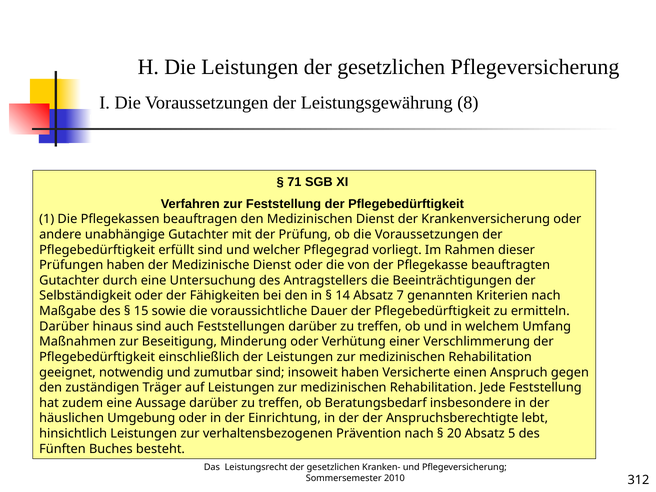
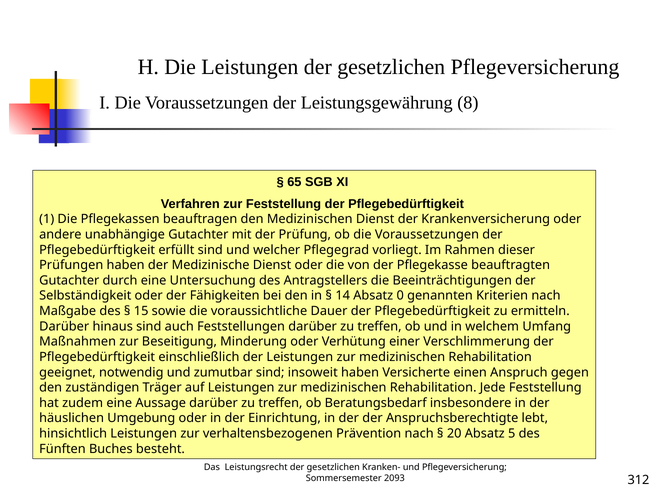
71: 71 -> 65 (294, 182)
7: 7 -> 0 (400, 296)
2010: 2010 -> 2093 (394, 478)
